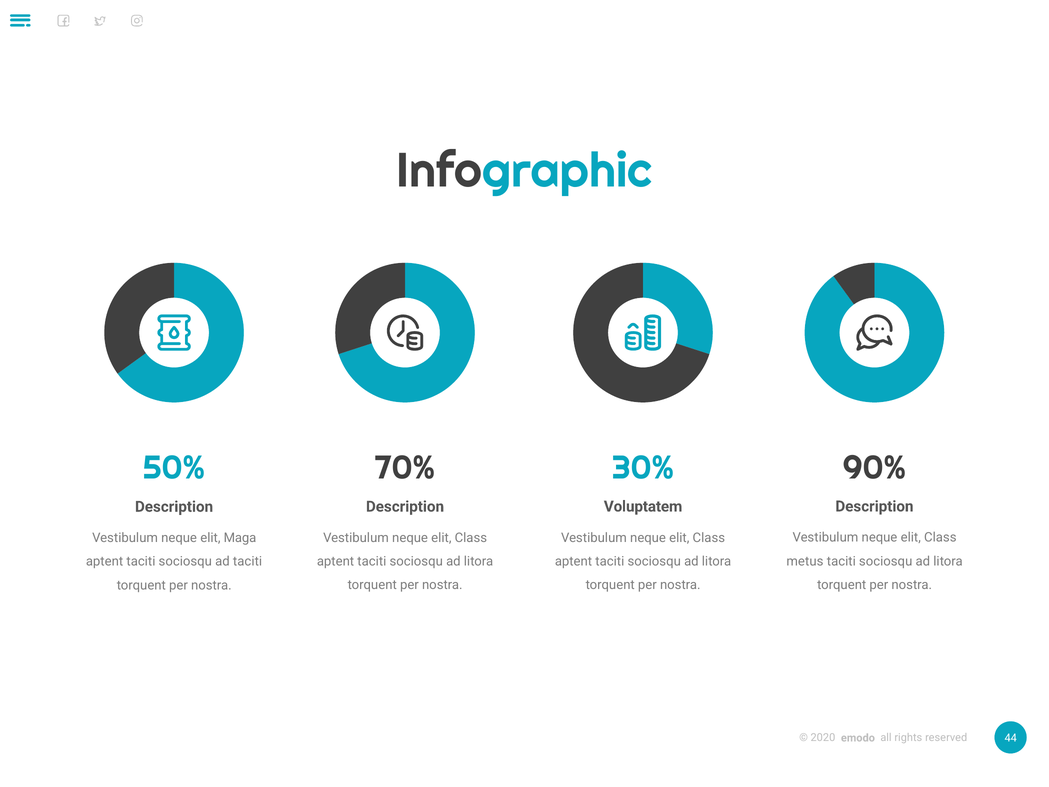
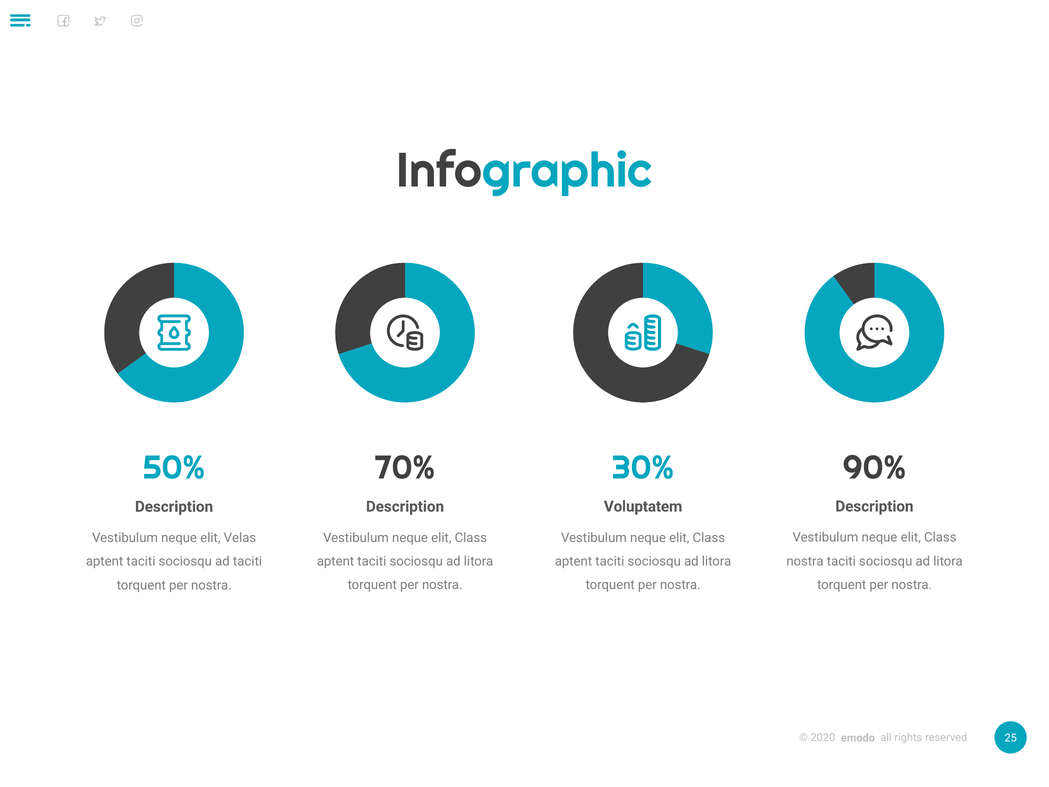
Maga: Maga -> Velas (240, 538)
metus: metus -> nostra (805, 561)
44: 44 -> 25 (1011, 738)
